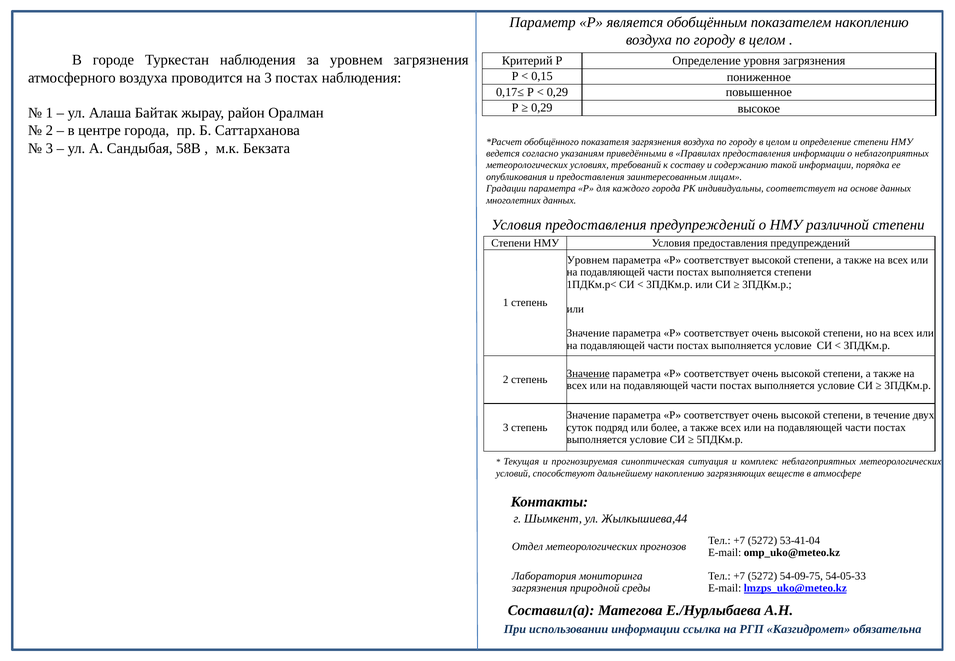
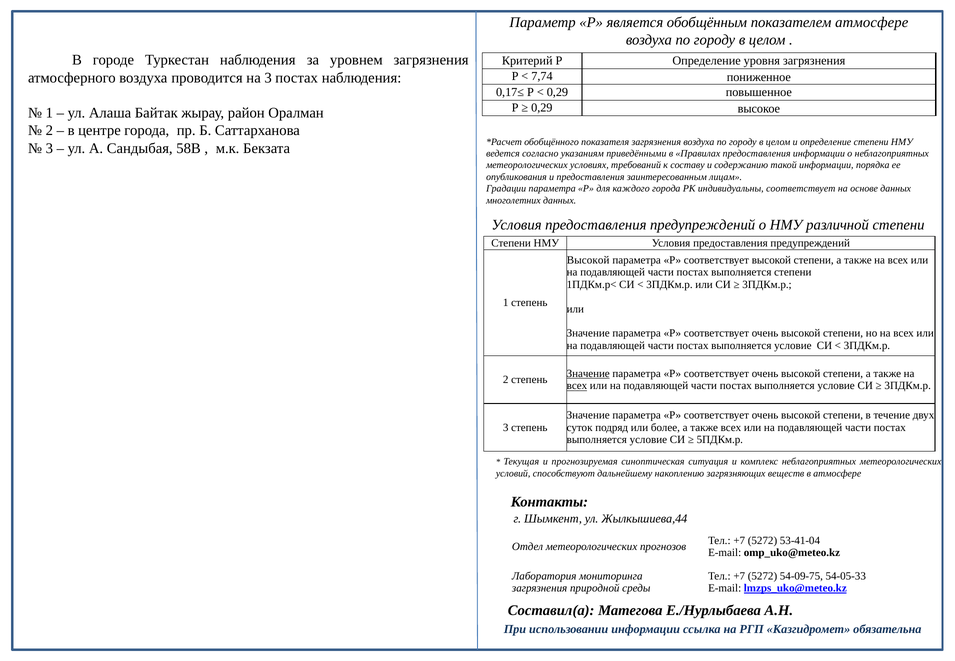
показателем накоплению: накоплению -> атмосфере (872, 22)
0,15: 0,15 -> 7,74 (542, 76)
Уровнем: Уровнем -> Высокой (588, 260)
всех underline: none -> present (577, 386)
